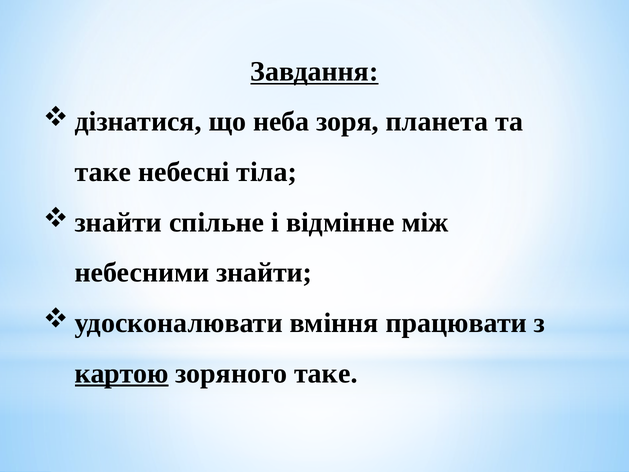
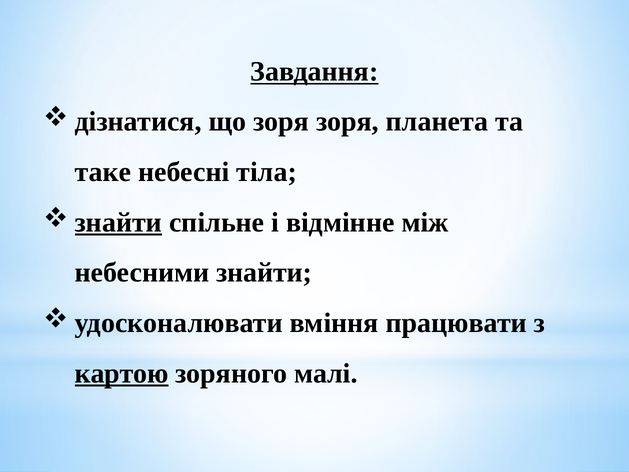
що неба: неба -> зоря (281, 122)
знайти underline: none -> present (118, 222)
зоряного таке: таке -> малі (326, 373)
